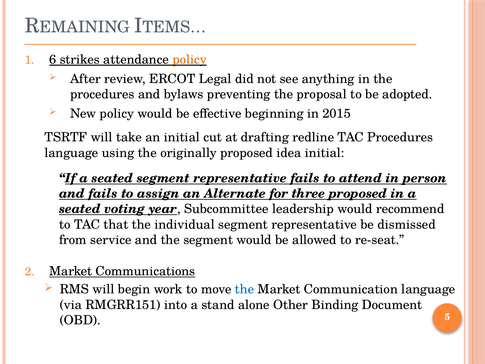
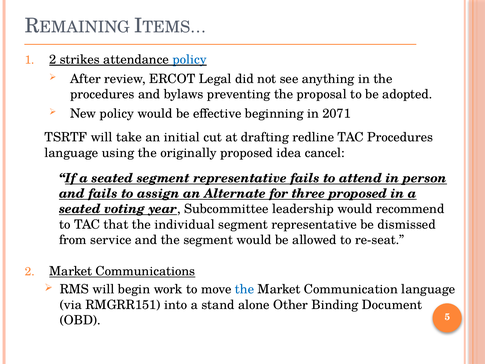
6: 6 -> 2 (53, 59)
policy colour: orange -> blue (190, 59)
2015: 2015 -> 2071 (337, 114)
idea initial: initial -> cancel (325, 153)
